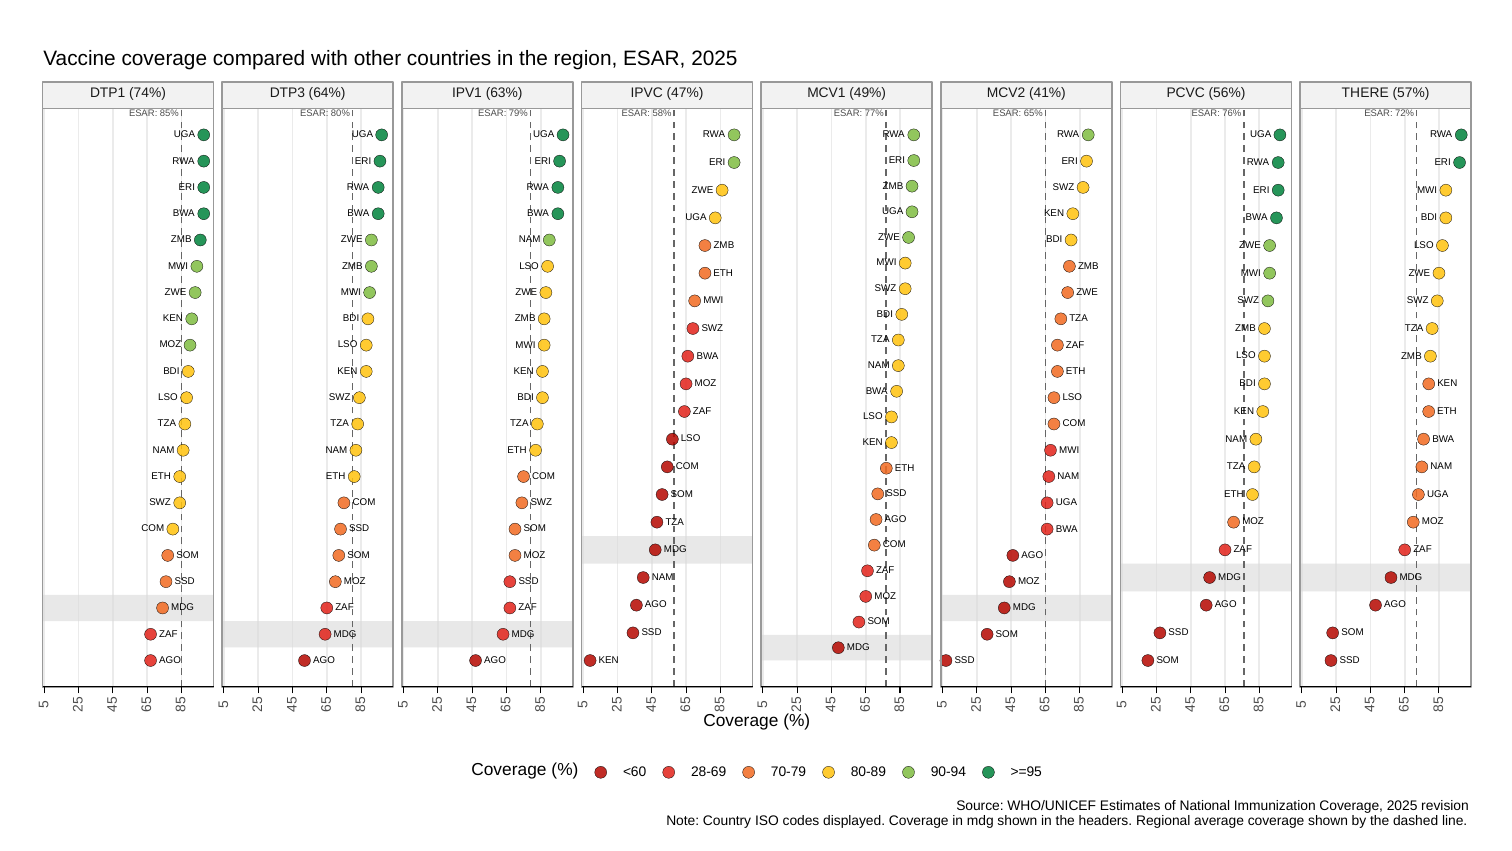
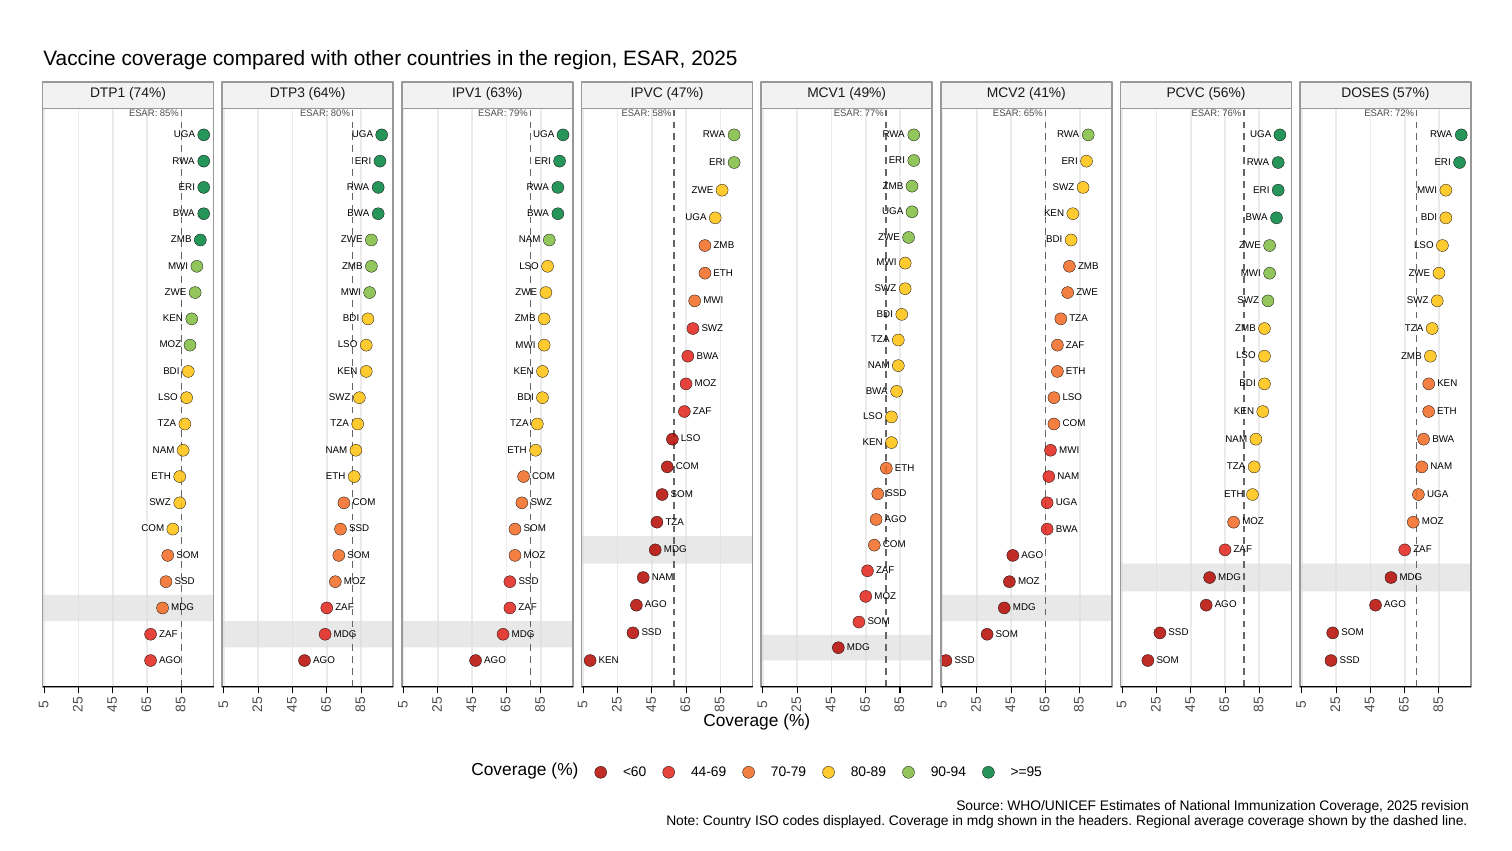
THERE: THERE -> DOSES (1365, 93)
28-69: 28-69 -> 44-69 (709, 771)
